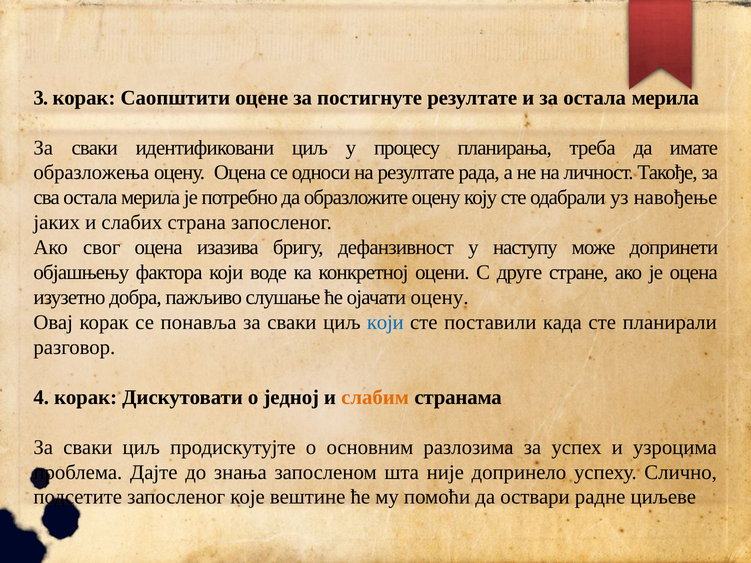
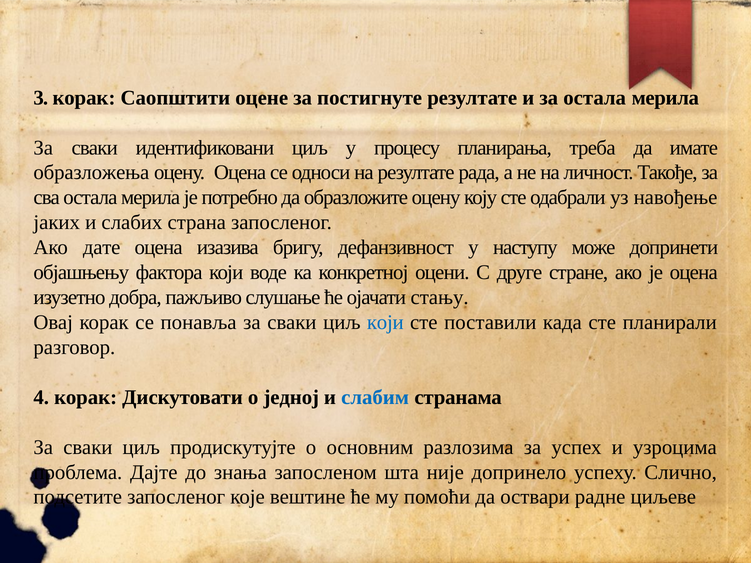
свог: свог -> дате (102, 248)
ојачати оцену: оцену -> стању (440, 298)
слабим colour: orange -> blue (375, 397)
